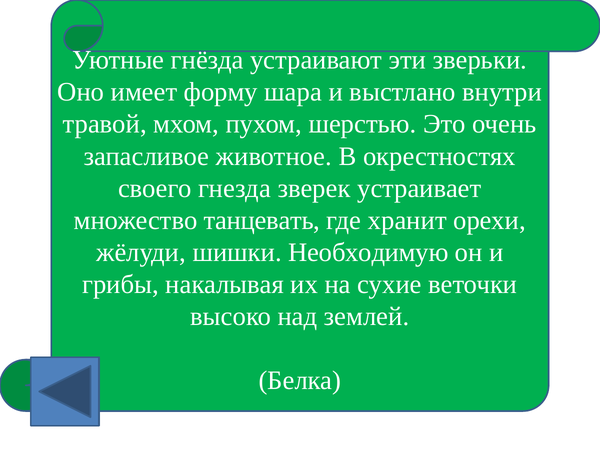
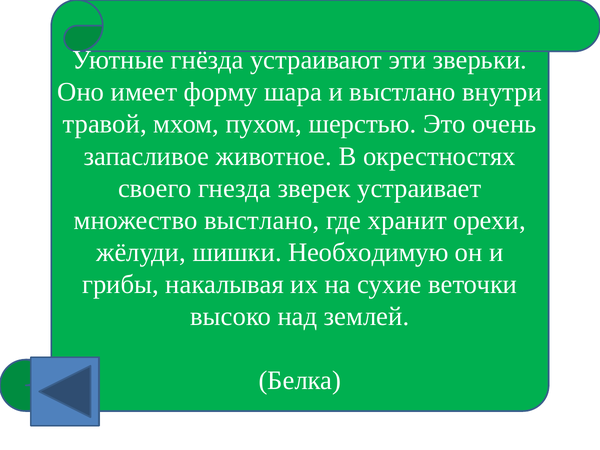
множество танцевать: танцевать -> выстлано (262, 220)
